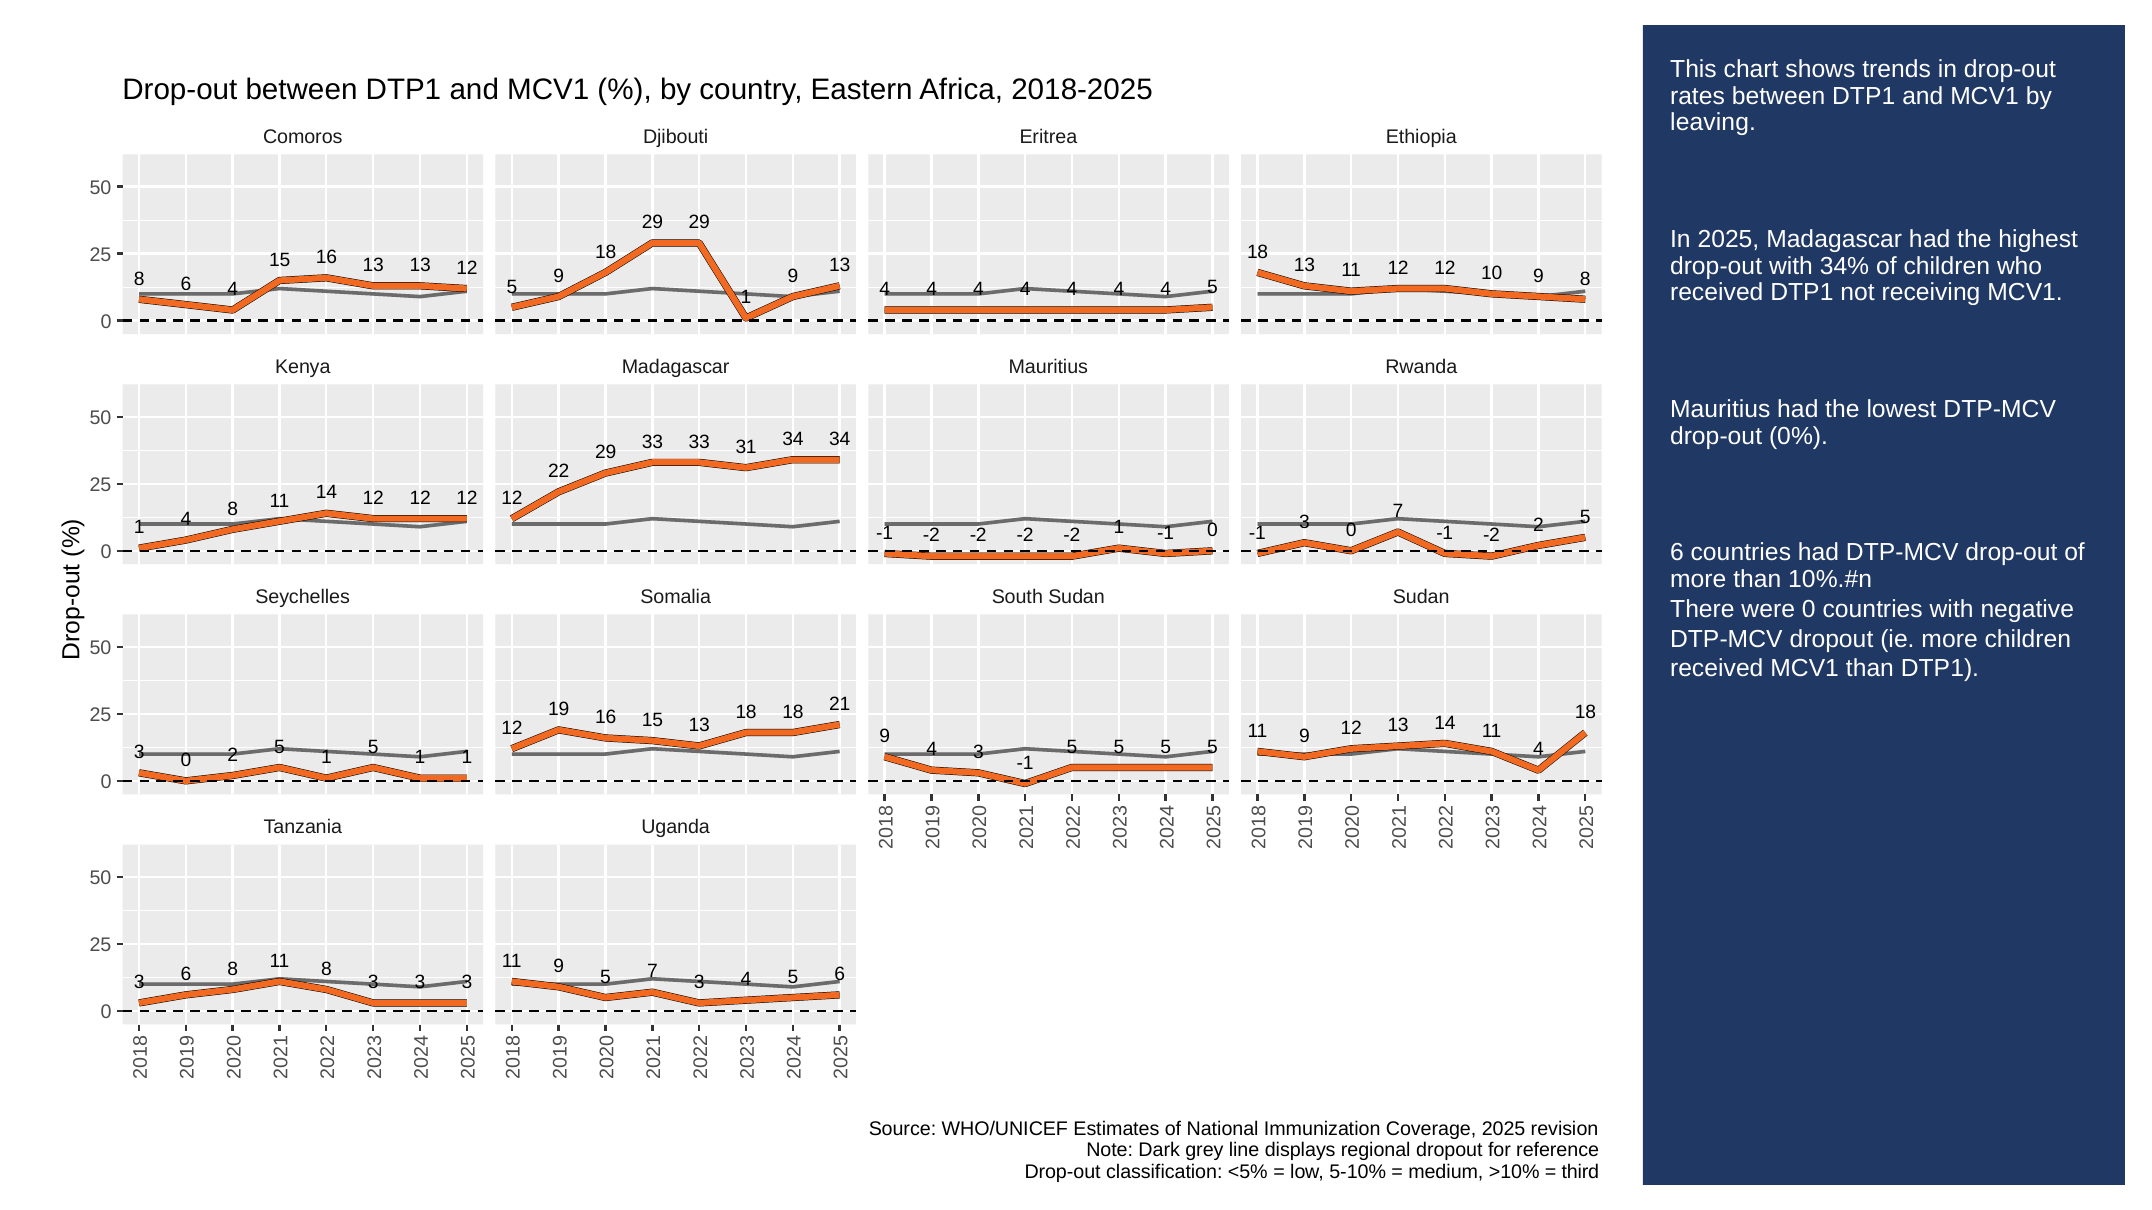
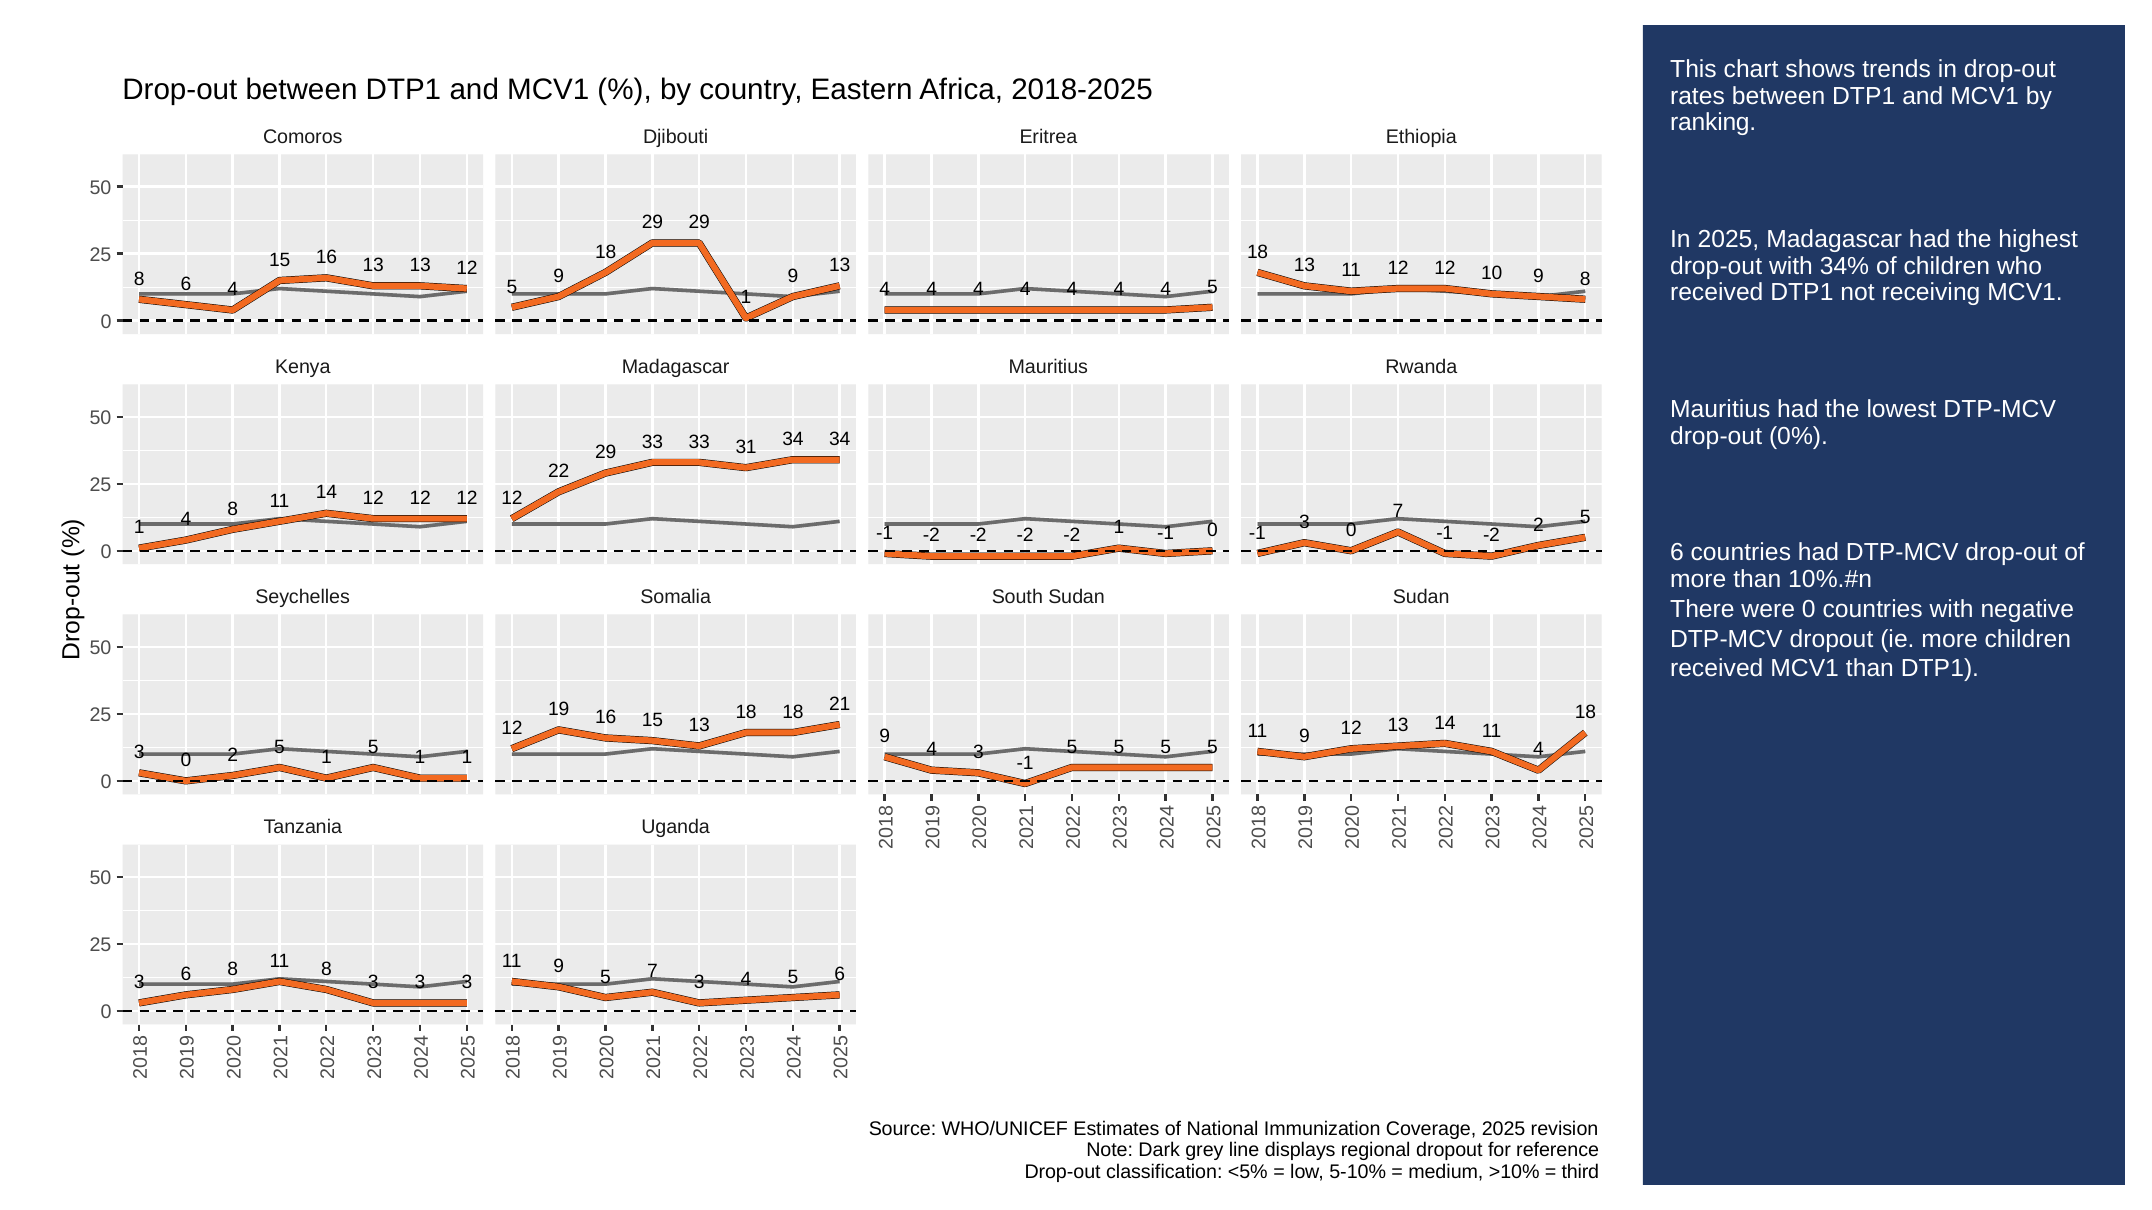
leaving: leaving -> ranking (1713, 123)
